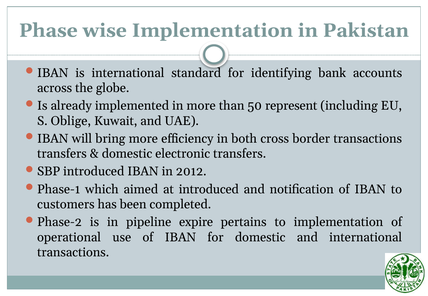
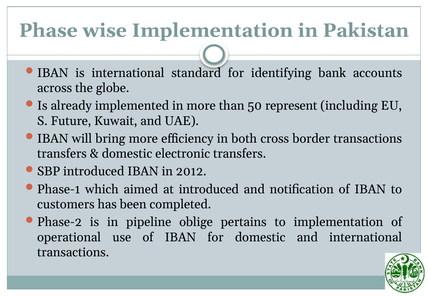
Oblige: Oblige -> Future (71, 121)
expire: expire -> oblige (196, 222)
